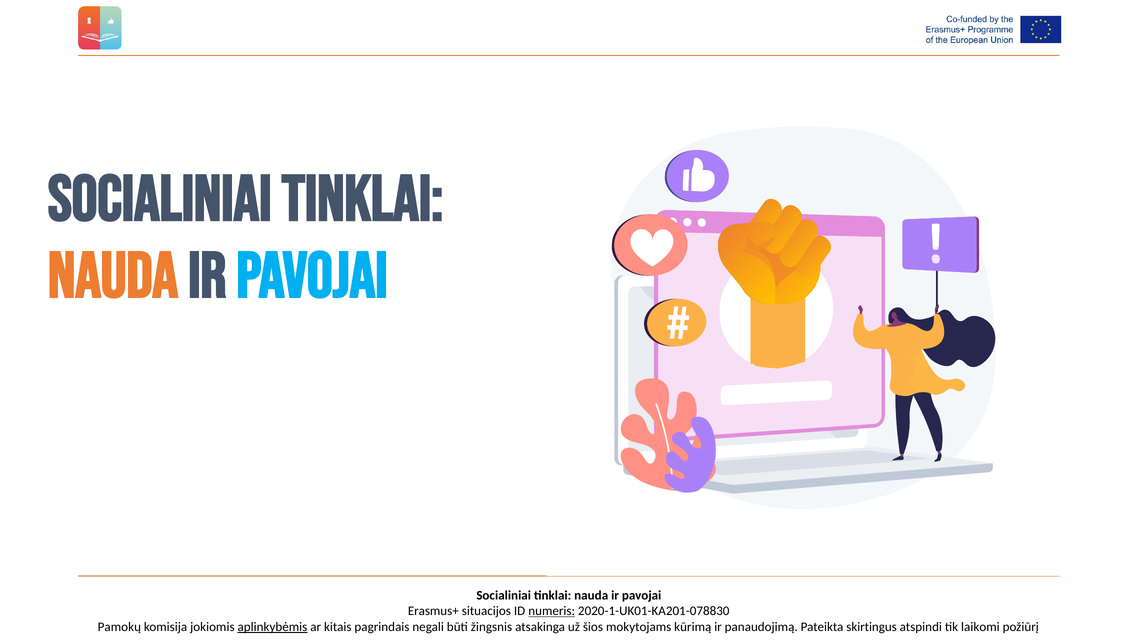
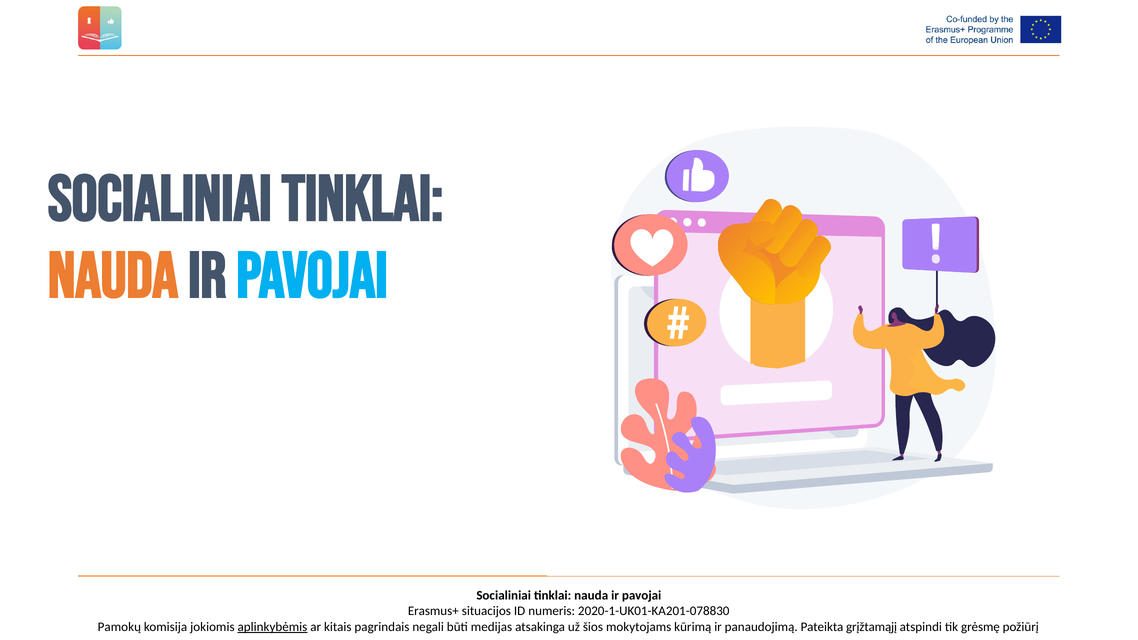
numeris underline: present -> none (552, 611)
žingsnis: žingsnis -> medijas (491, 627)
skirtingus: skirtingus -> grįžtamąjį (872, 627)
laikomi: laikomi -> grėsmę (980, 627)
